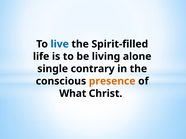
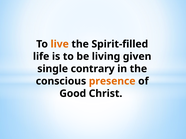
live colour: blue -> orange (60, 44)
alone: alone -> given (137, 57)
What: What -> Good (73, 94)
